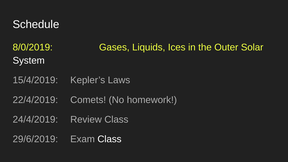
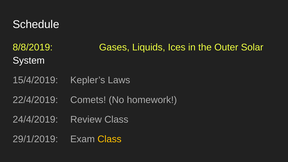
8/0/2019: 8/0/2019 -> 8/8/2019 (33, 47)
29/6/2019: 29/6/2019 -> 29/1/2019 (35, 139)
Class colour: white -> yellow (109, 139)
